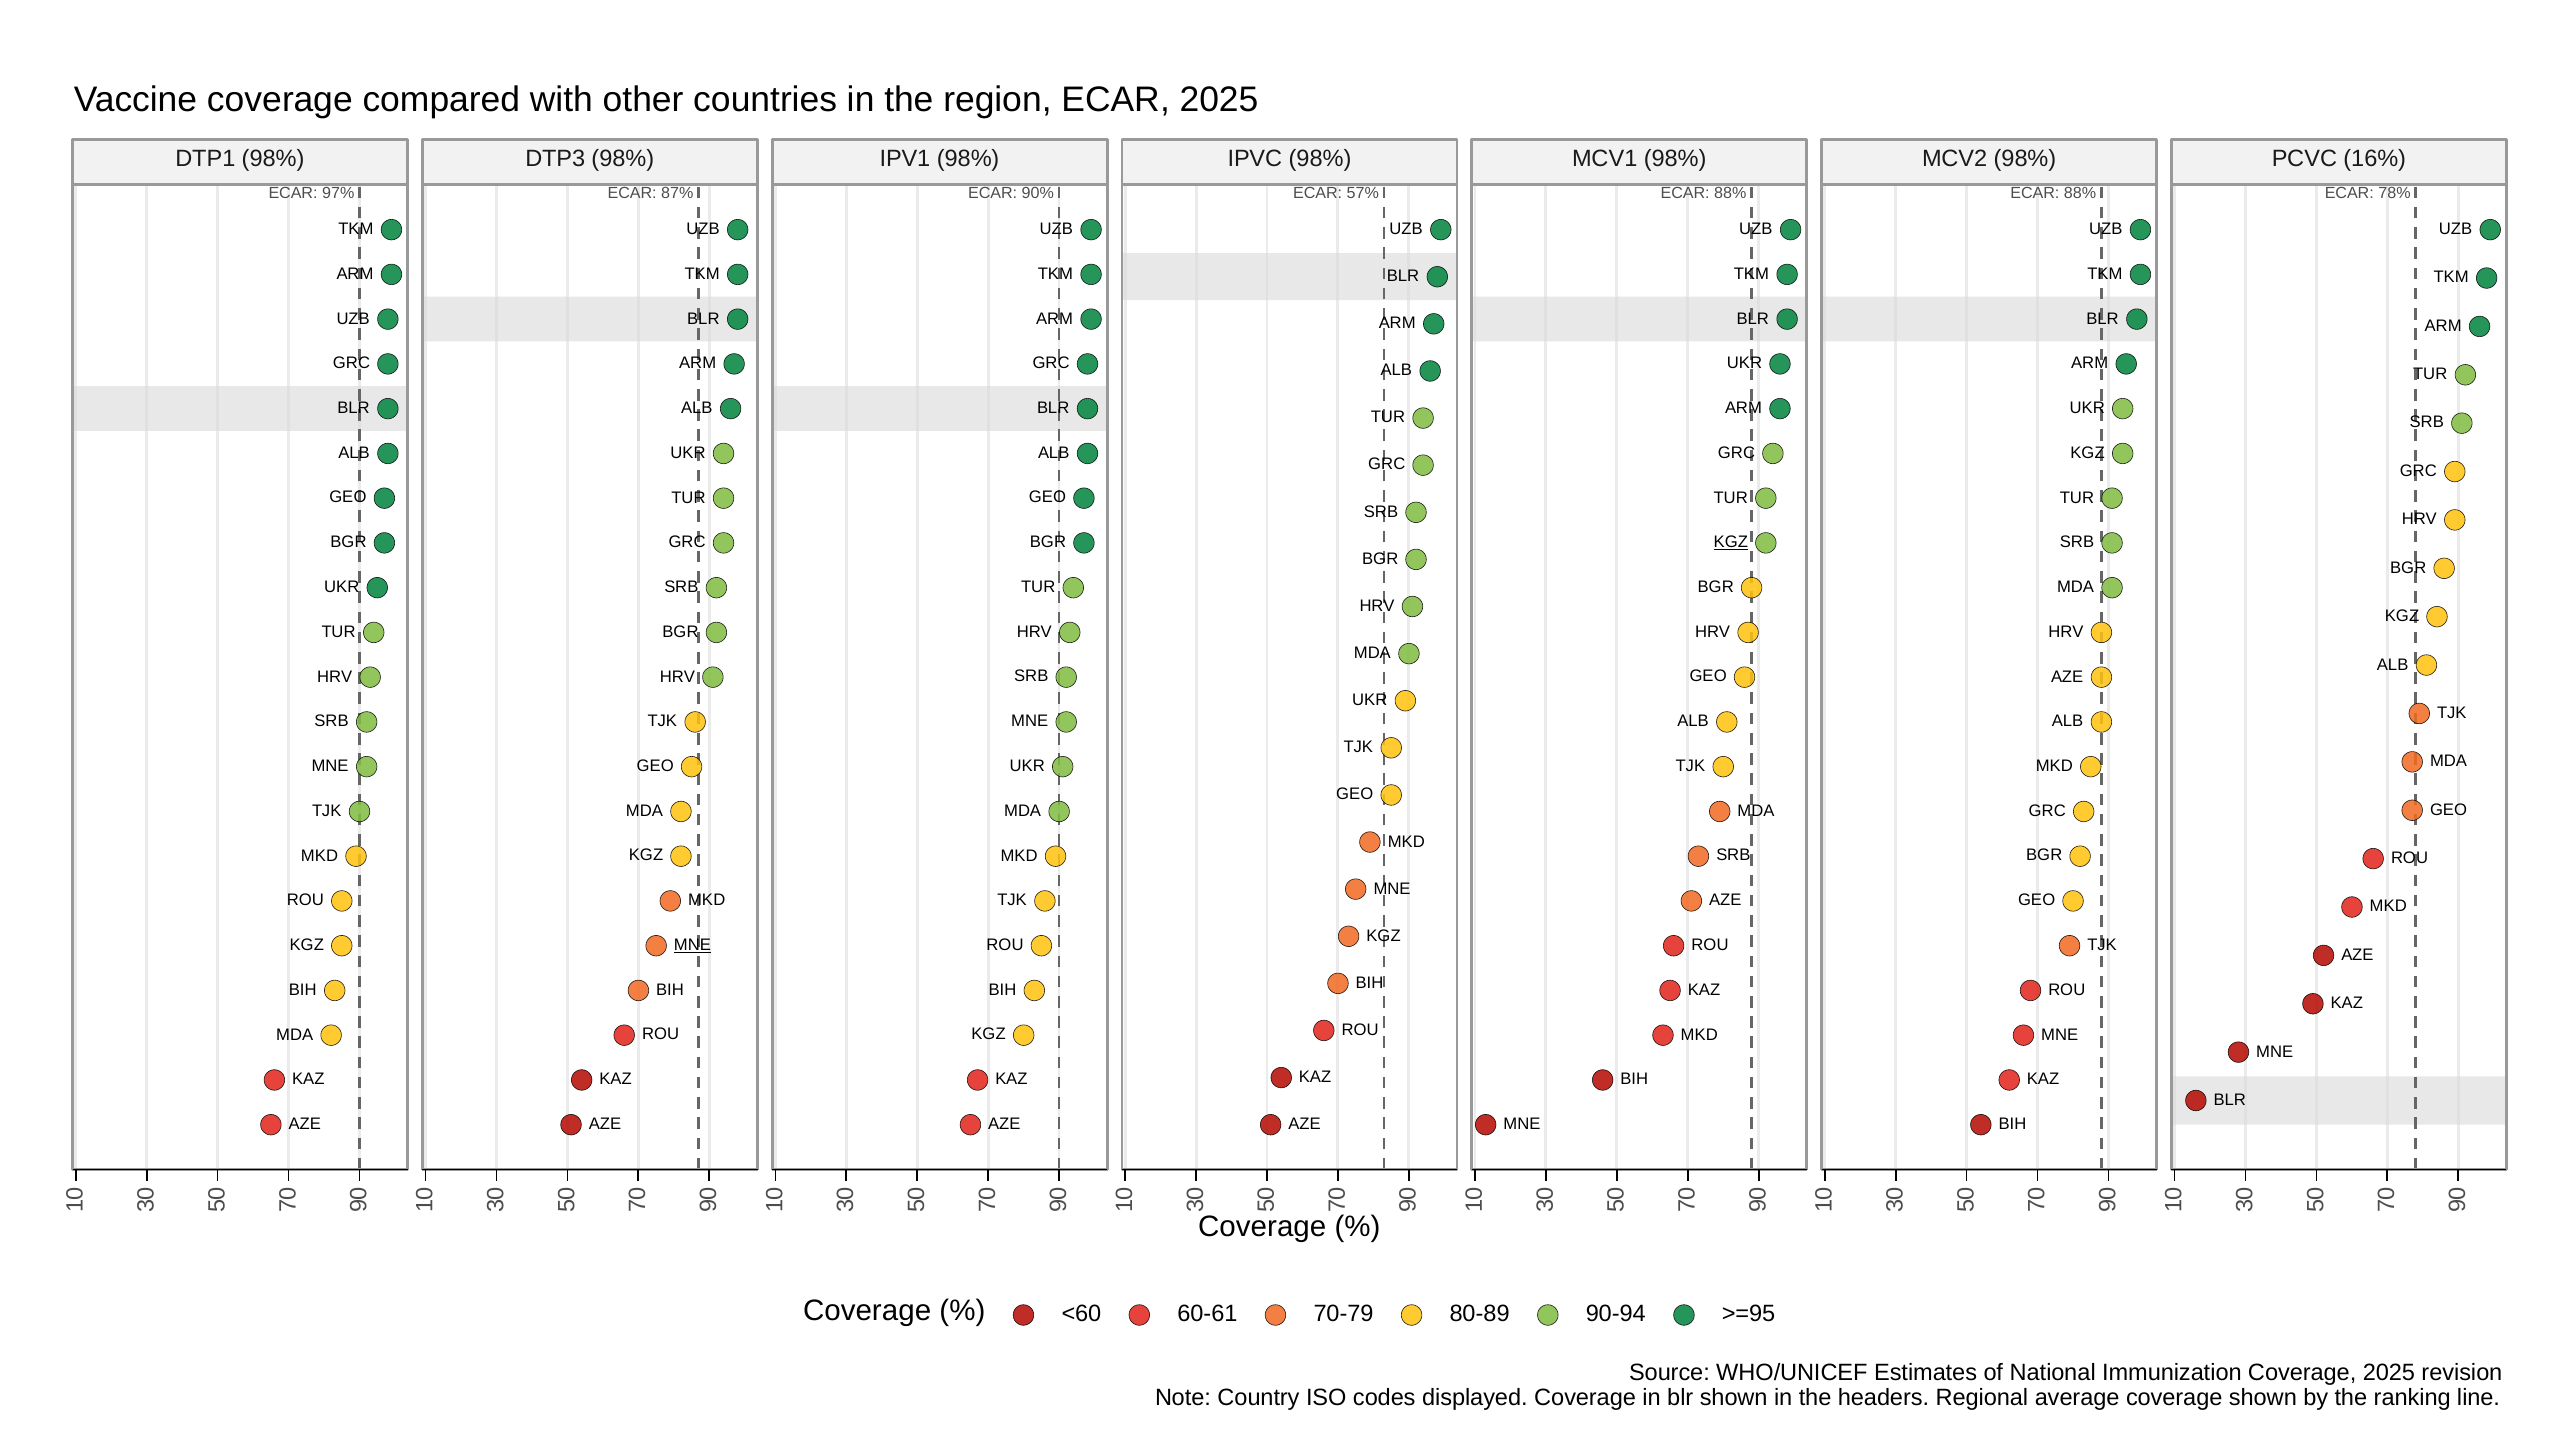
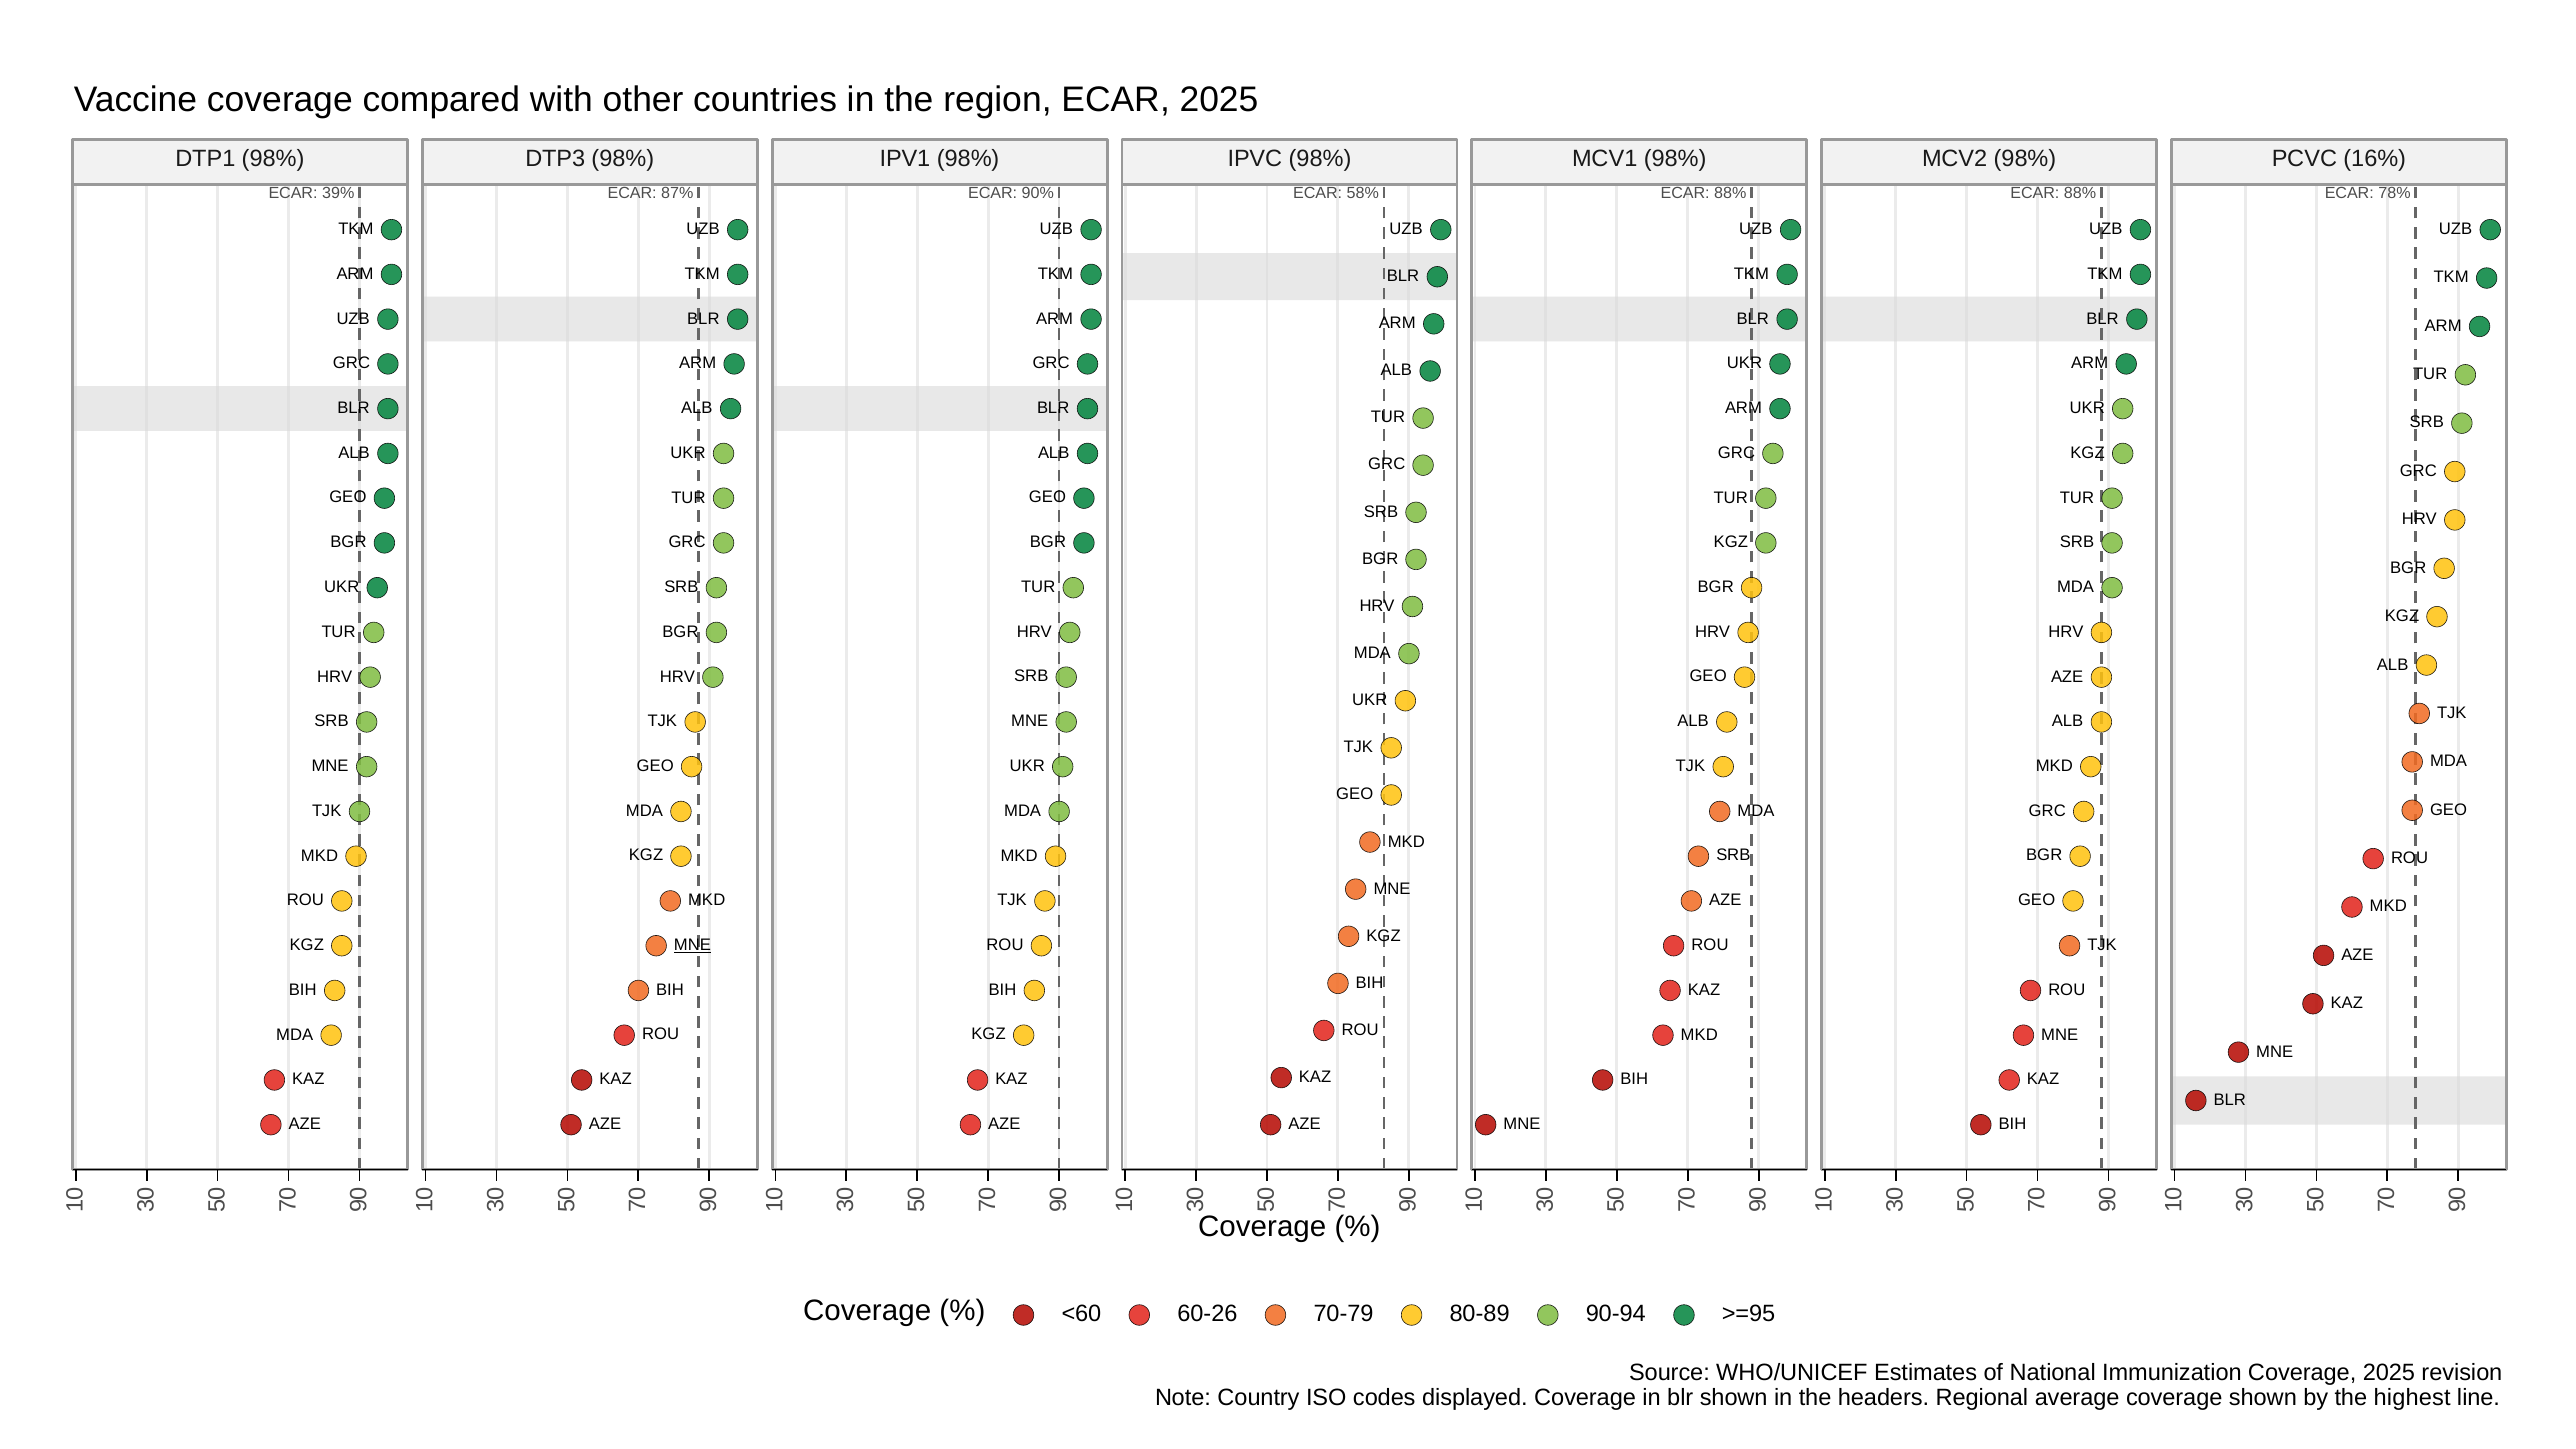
97%: 97% -> 39% (338, 193)
57%: 57% -> 58% (1363, 193)
KGZ underline: present -> none (1731, 542)
60-61: 60-61 -> 60-26 (1207, 1314)
ranking: ranking -> highest (2412, 1398)
